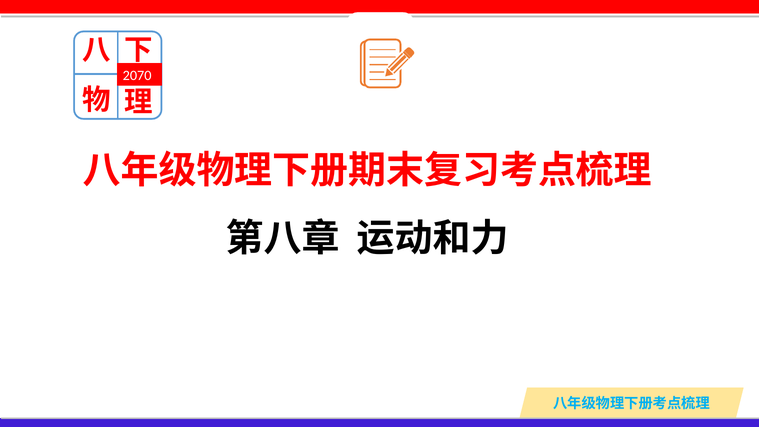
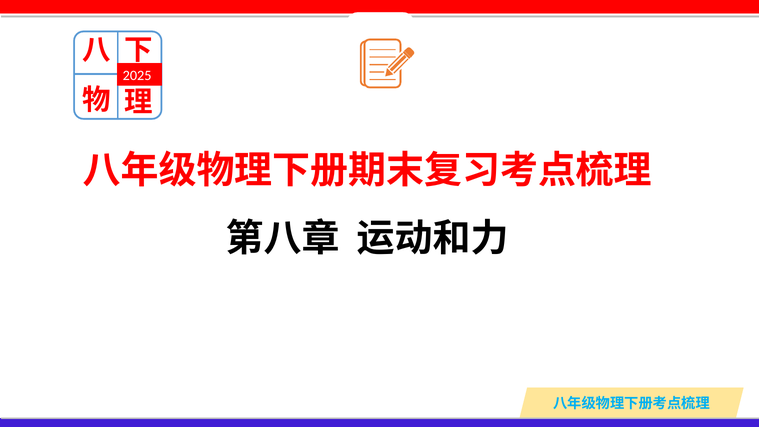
2070: 2070 -> 2025 (137, 75)
